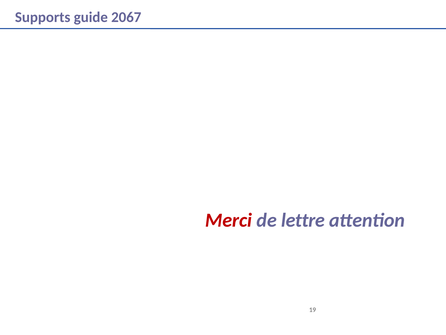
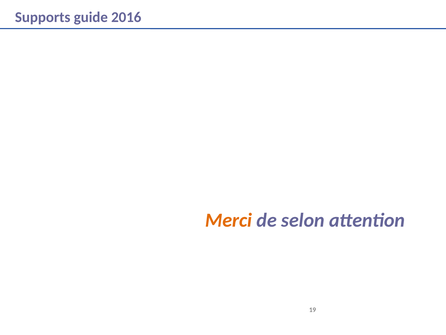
2067: 2067 -> 2016 (126, 17)
Merci colour: red -> orange (229, 220)
lettre: lettre -> selon (303, 220)
